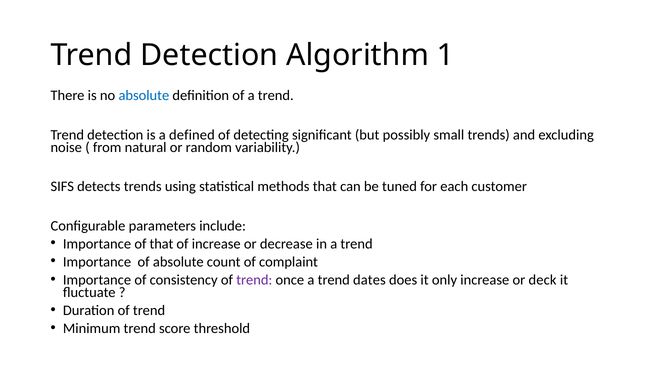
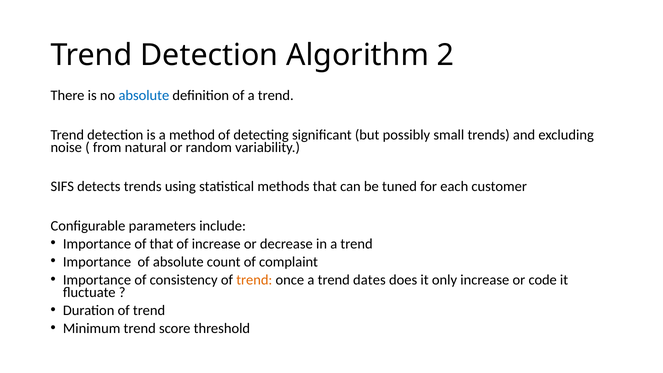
1: 1 -> 2 (446, 55)
defined: defined -> method (192, 135)
trend colour: purple -> orange (254, 280)
deck: deck -> code (543, 280)
